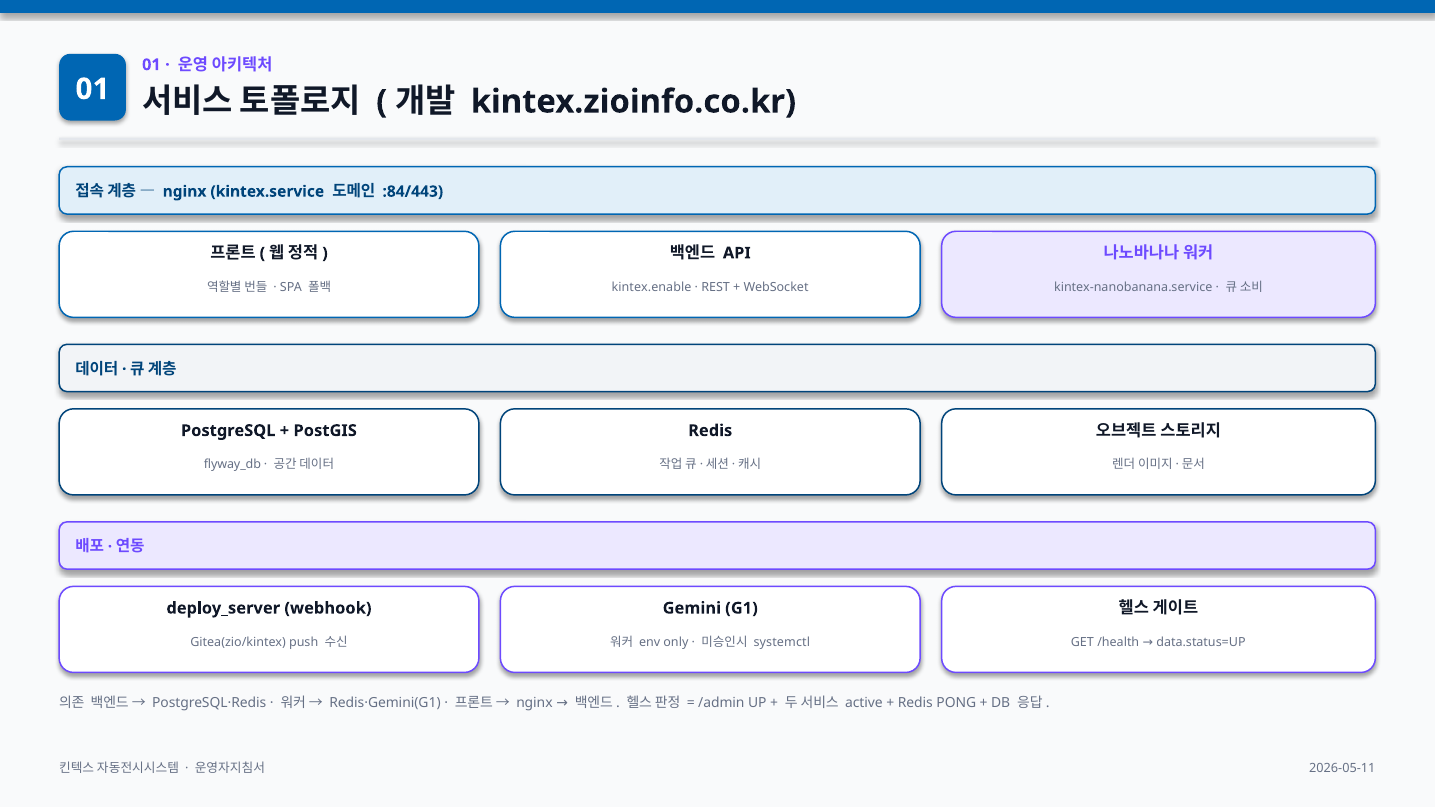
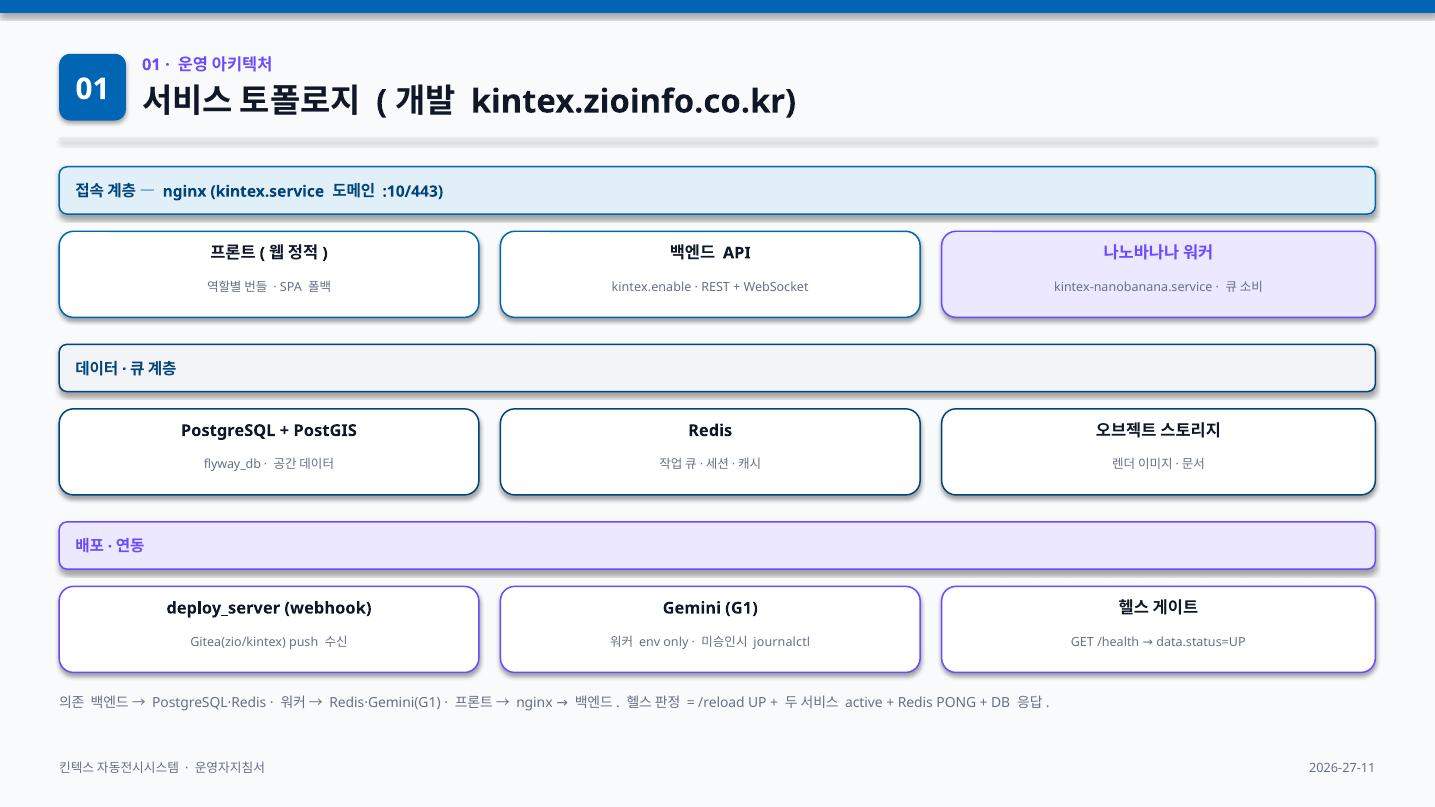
:84/443: :84/443 -> :10/443 (413, 192)
systemctl: systemctl -> journalctl (782, 642)
/admin: /admin -> /reload (721, 703)
2026-05-11: 2026-05-11 -> 2026-27-11 (1342, 768)
